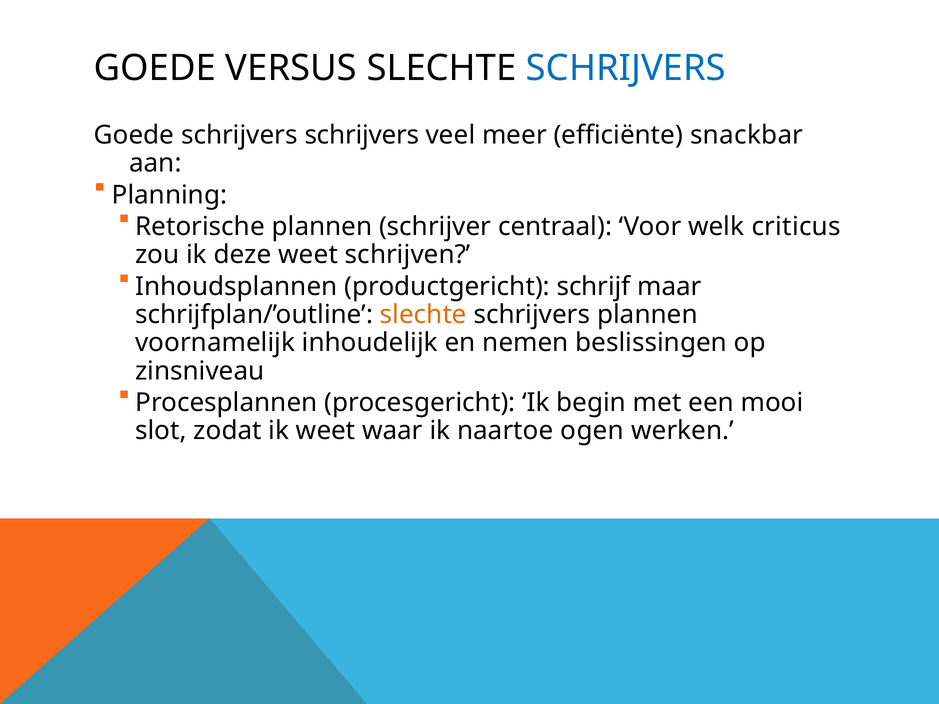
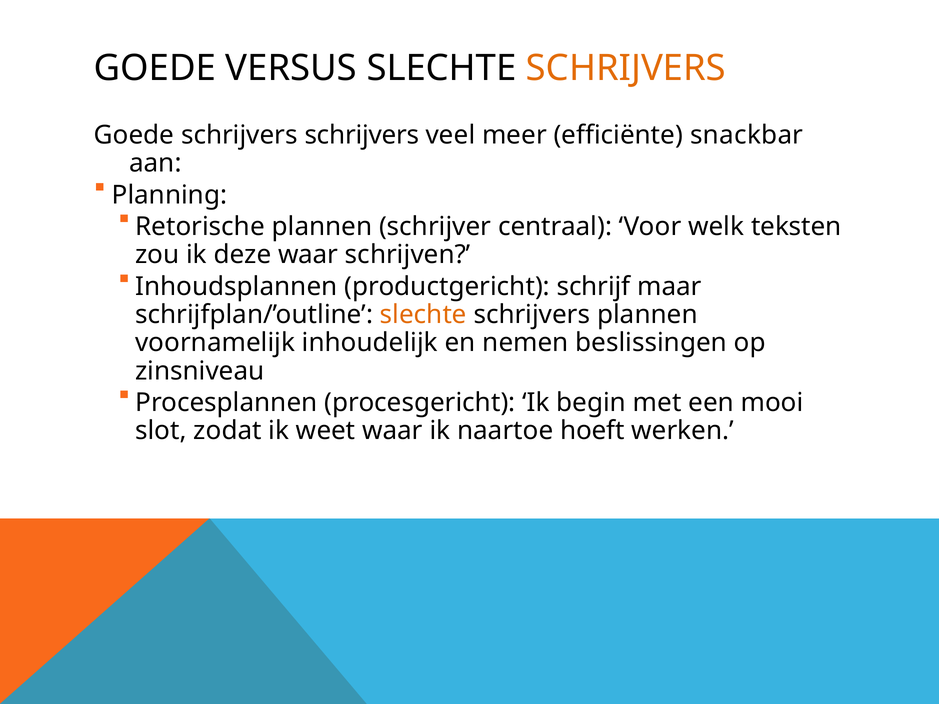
SCHRIJVERS colour: blue -> orange (626, 68)
criticus: criticus -> teksten (796, 227)
deze weet: weet -> waar (308, 255)
ogen: ogen -> hoeft (592, 431)
